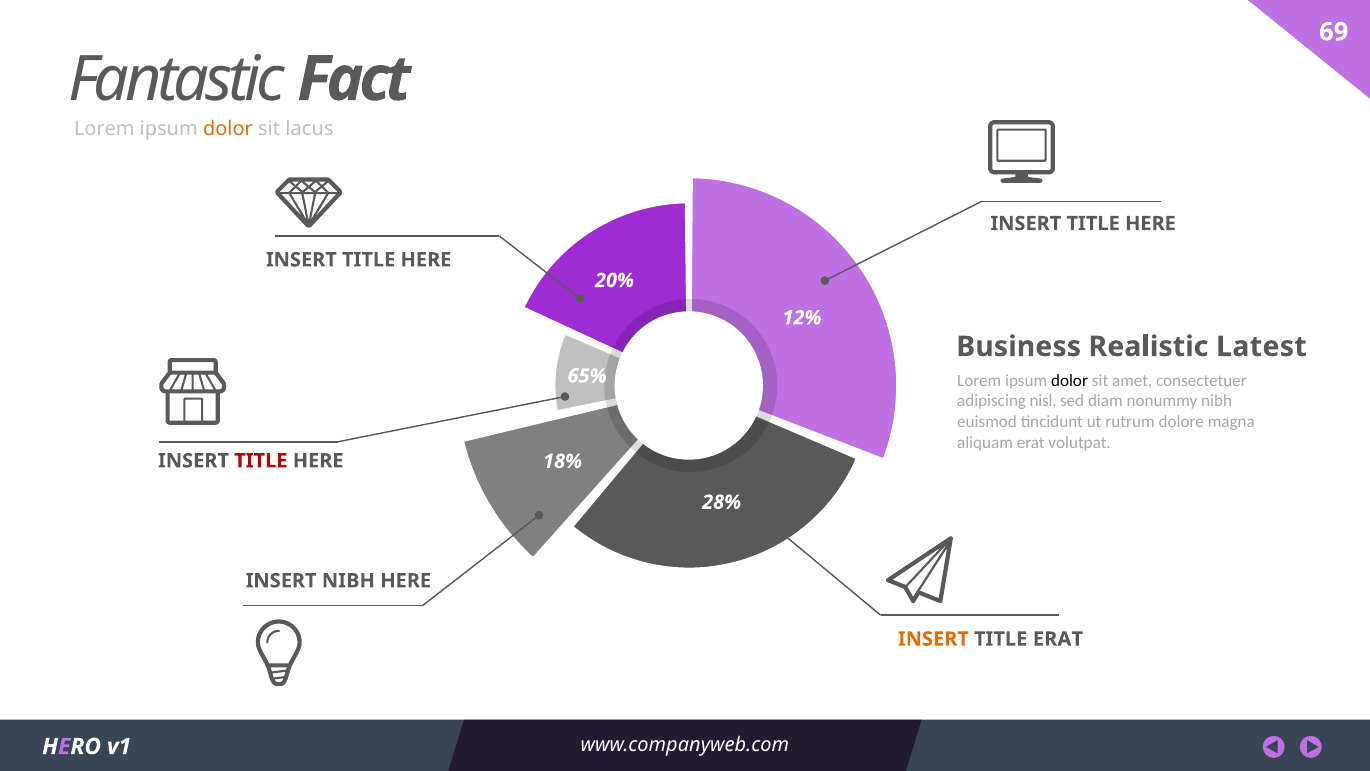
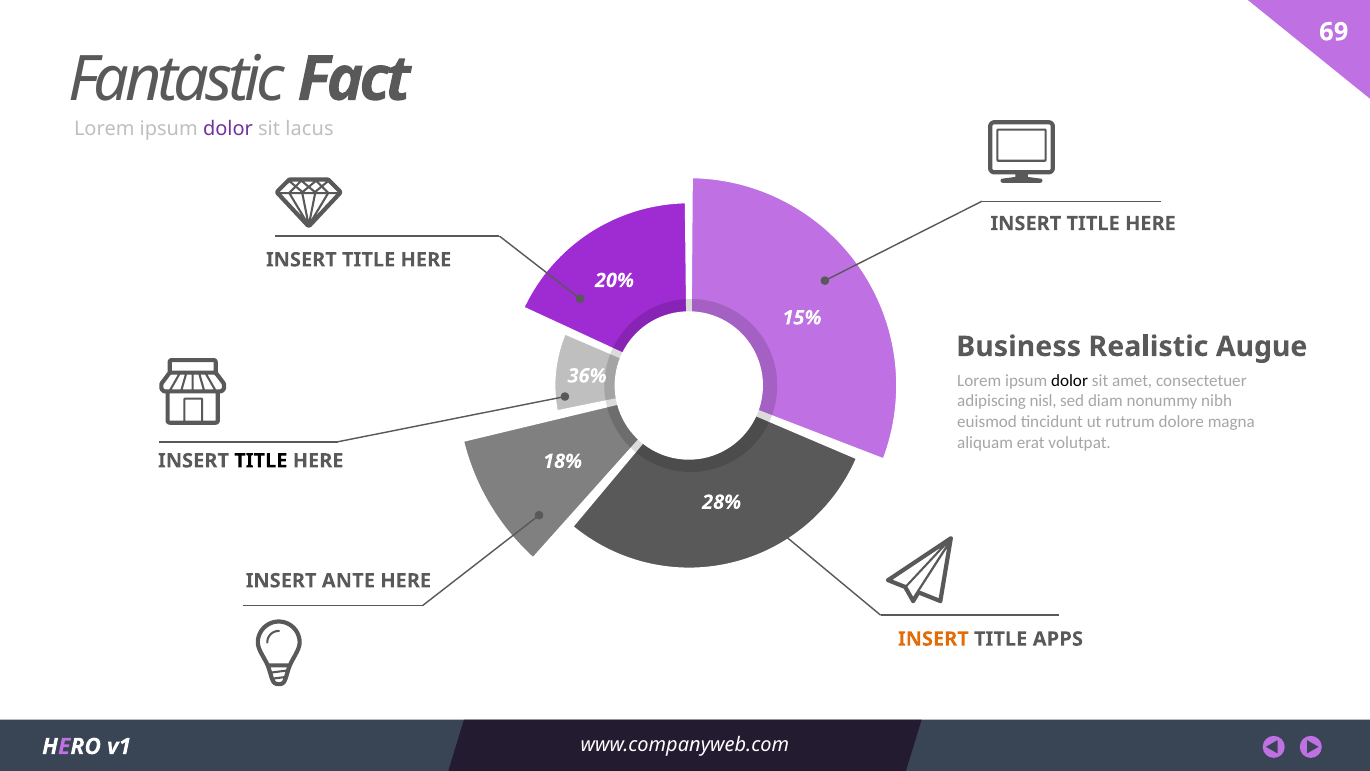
dolor colour: orange -> purple (228, 129)
12%: 12% -> 15% (802, 318)
Latest: Latest -> Augue (1262, 346)
65%: 65% -> 36% (587, 376)
TITLE colour: red -> black (261, 461)
INSERT NIBH: NIBH -> ANTE (348, 581)
TITLE ERAT: ERAT -> APPS (1058, 639)
